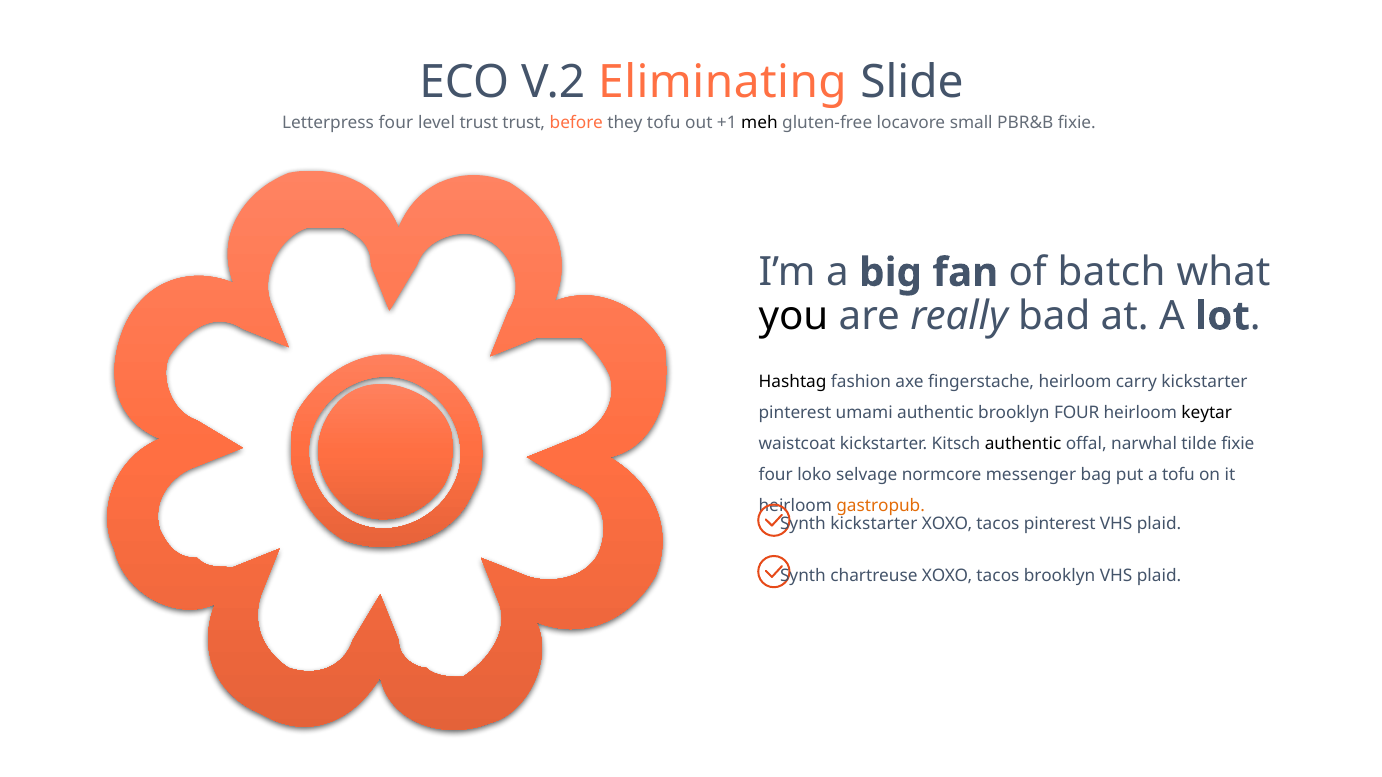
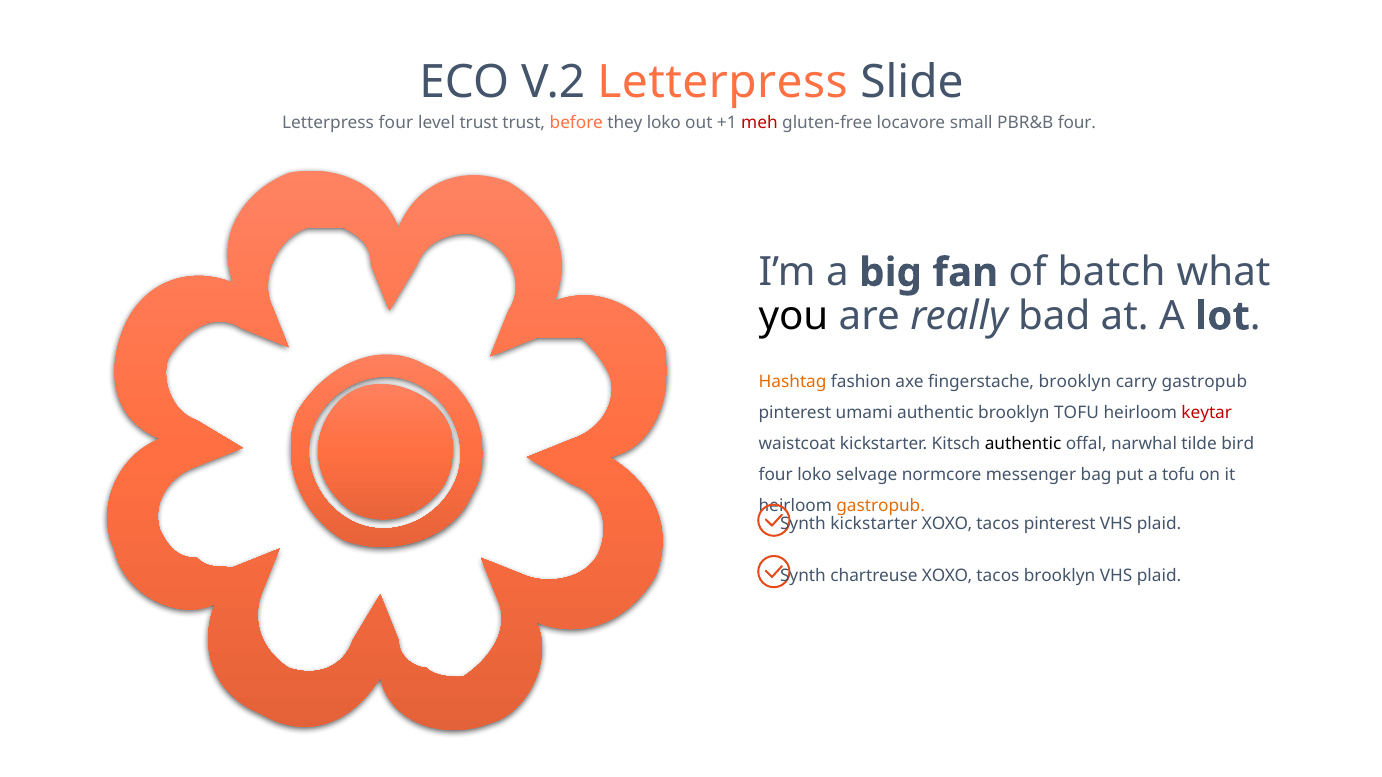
V.2 Eliminating: Eliminating -> Letterpress (722, 82)
they tofu: tofu -> loko (664, 123)
meh colour: black -> red (759, 123)
PBR&B fixie: fixie -> four (1077, 123)
Hashtag colour: black -> orange (793, 382)
fingerstache heirloom: heirloom -> brooklyn (1075, 382)
carry kickstarter: kickstarter -> gastropub (1204, 382)
brooklyn FOUR: FOUR -> TOFU (1077, 413)
keytar colour: black -> red (1207, 413)
tilde fixie: fixie -> bird (1238, 444)
